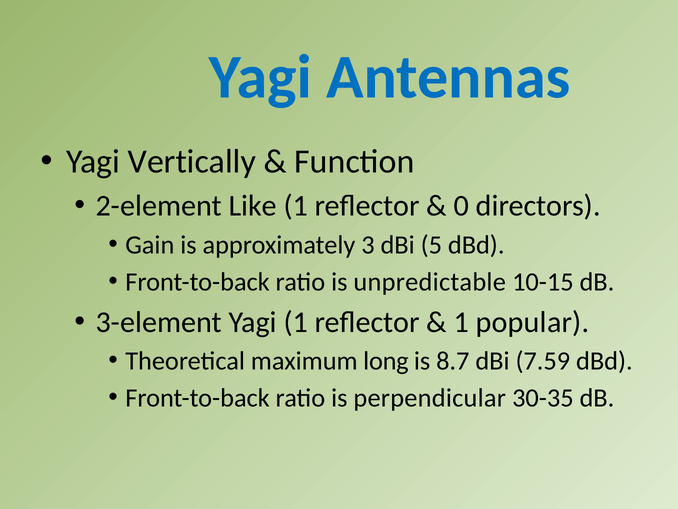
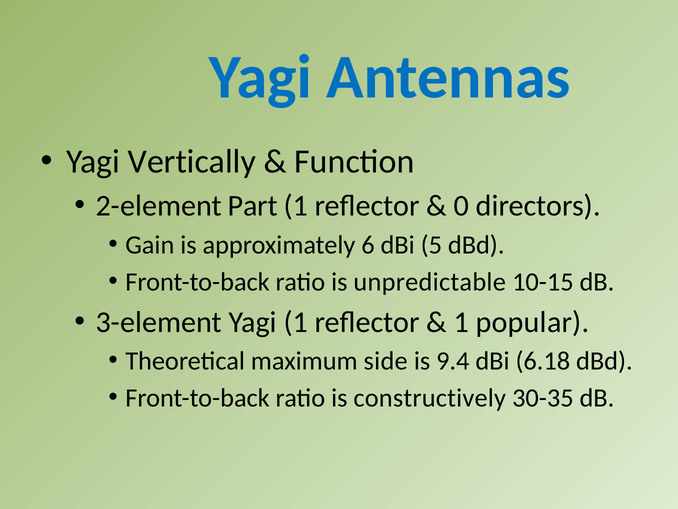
Like: Like -> Part (253, 206)
3: 3 -> 6 (368, 245)
long: long -> side (386, 361)
8.7: 8.7 -> 9.4 (453, 361)
7.59: 7.59 -> 6.18 (543, 361)
perpendicular: perpendicular -> constructively (430, 398)
